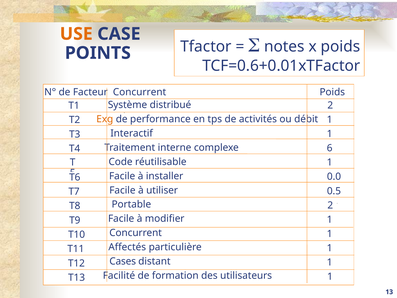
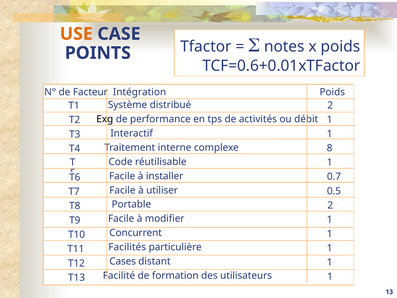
Facteur Concurrent: Concurrent -> Intégration (140, 92)
Exg colour: orange -> black (105, 119)
6: 6 -> 8 (330, 148)
0.0: 0.0 -> 0.7 (334, 177)
Affectés: Affectés -> Facilités (127, 247)
